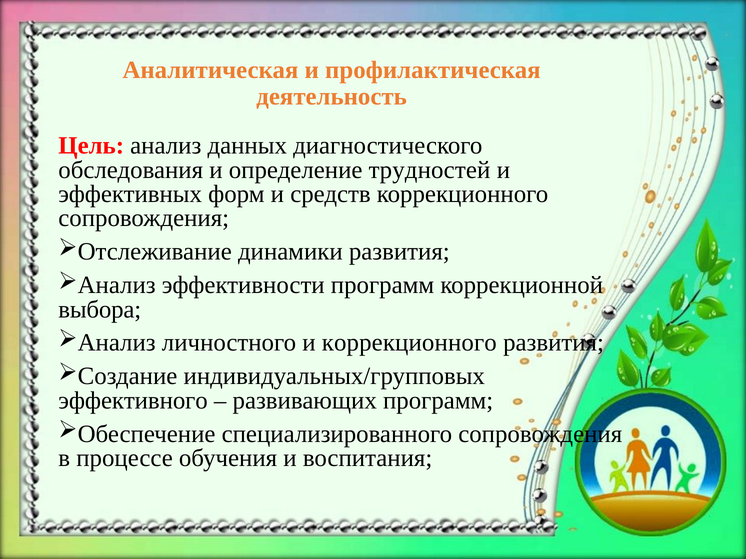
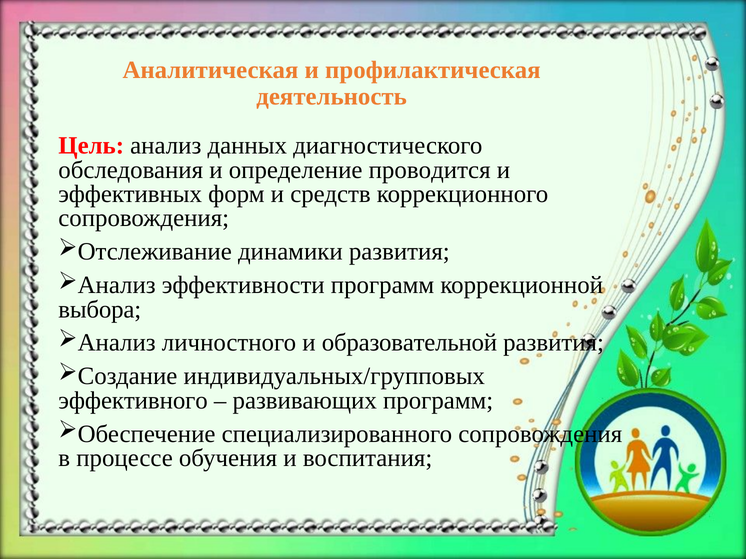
трудностей: трудностей -> проводится (430, 170)
и коррекционного: коррекционного -> образовательной (409, 343)
